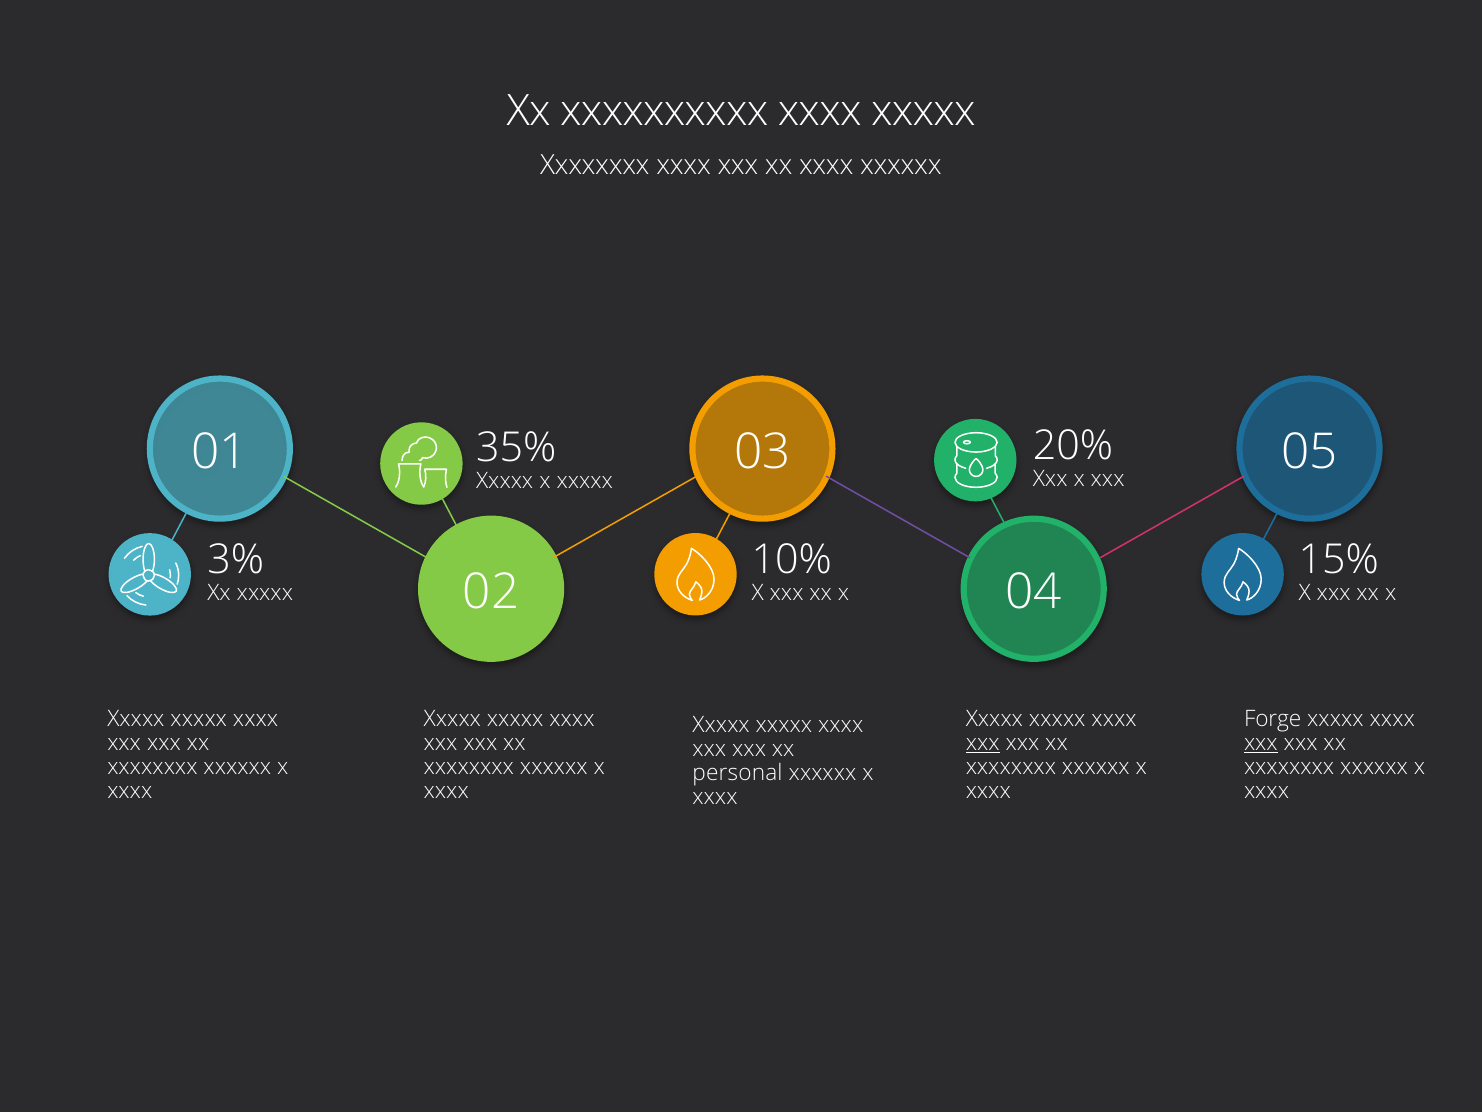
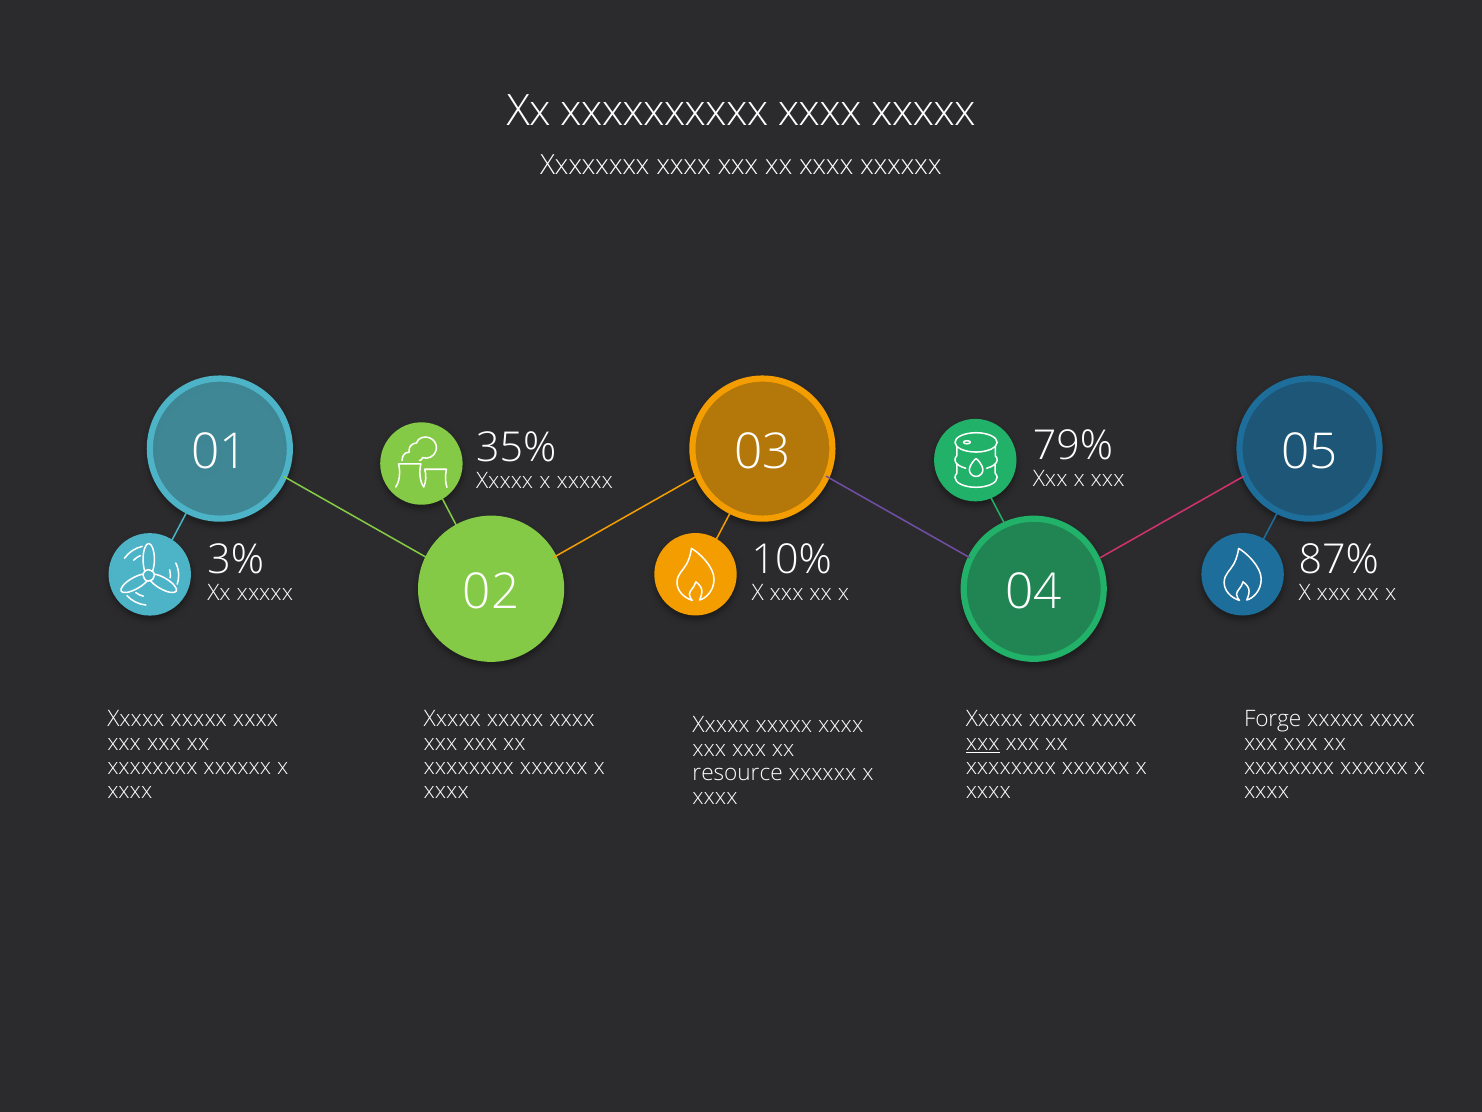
20%: 20% -> 79% (1073, 446)
15%: 15% -> 87% (1339, 560)
xxx underline: present -> none (1261, 743)
personal: personal -> resource (738, 773)
